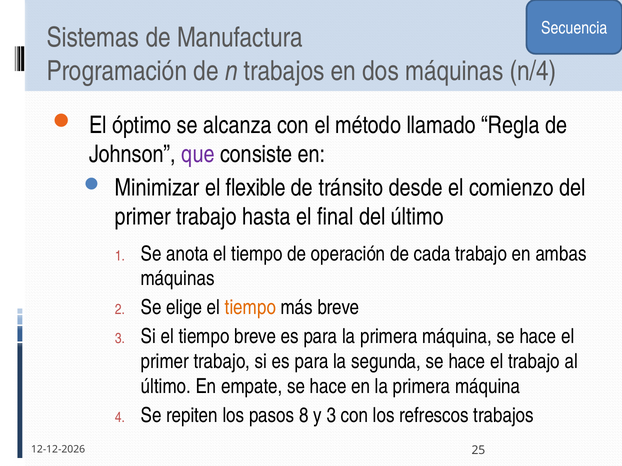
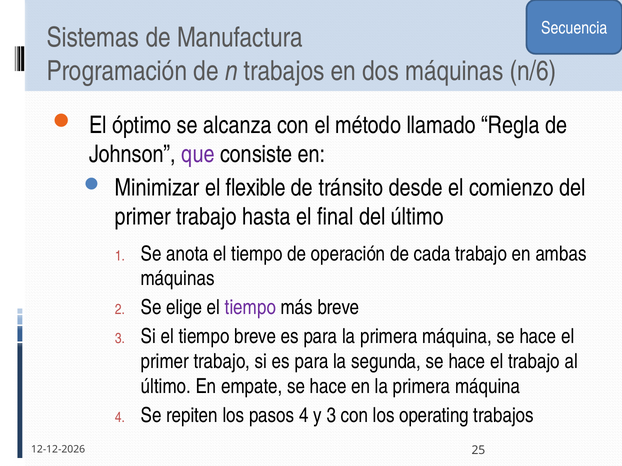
n/4: n/4 -> n/6 (533, 71)
tiempo colour: orange -> purple (250, 308)
pasos 8: 8 -> 4 (304, 416)
refrescos: refrescos -> operating (434, 416)
